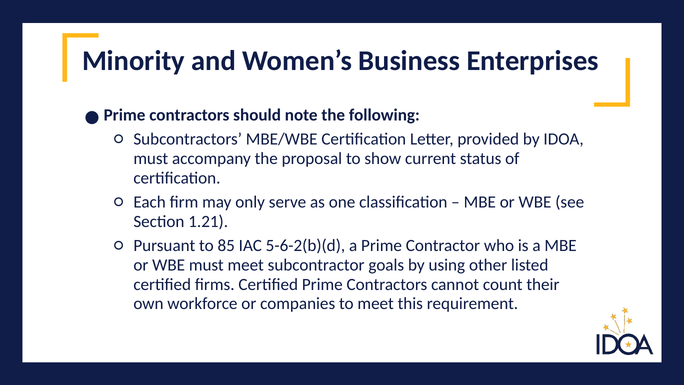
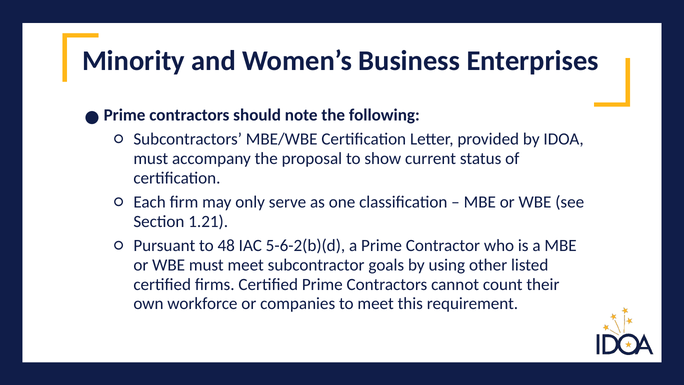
85: 85 -> 48 (226, 246)
